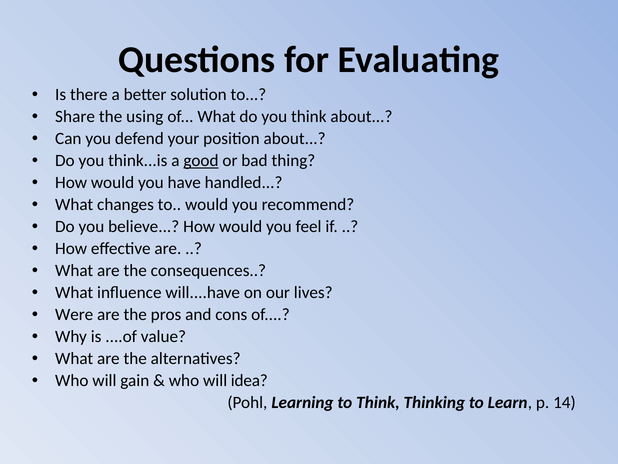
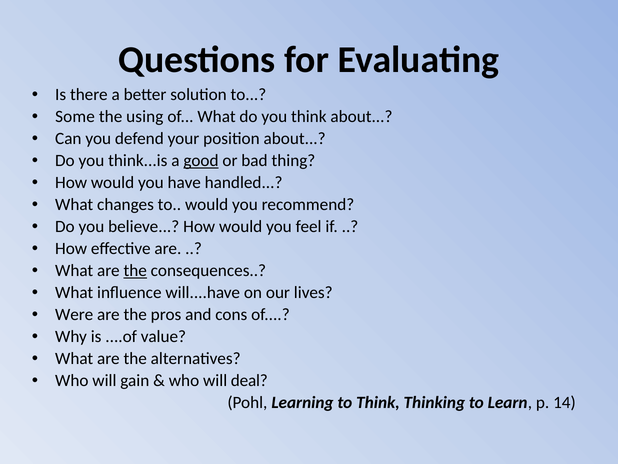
Share: Share -> Some (75, 117)
the underline: none -> present (135, 270)
idea: idea -> deal (249, 380)
